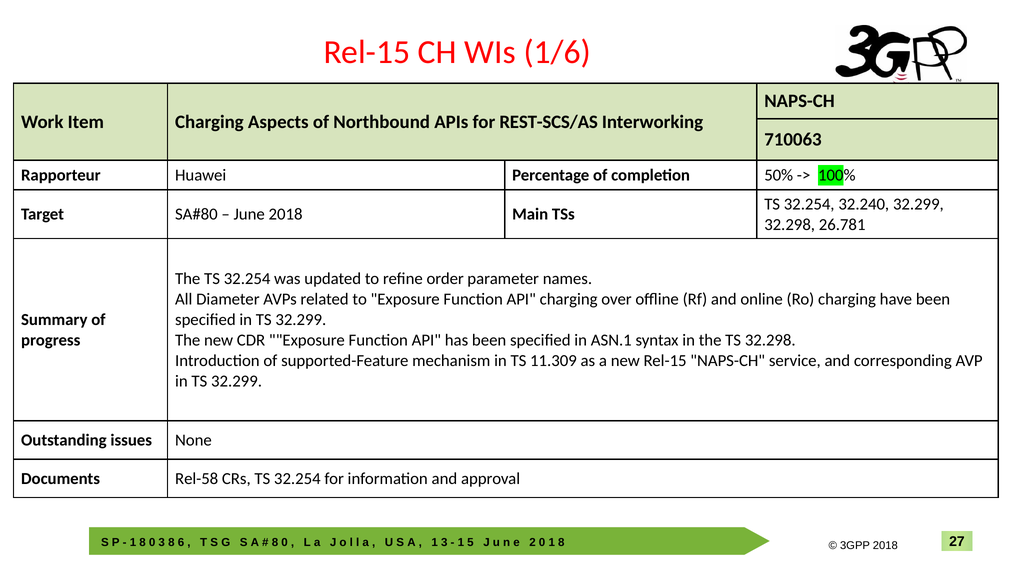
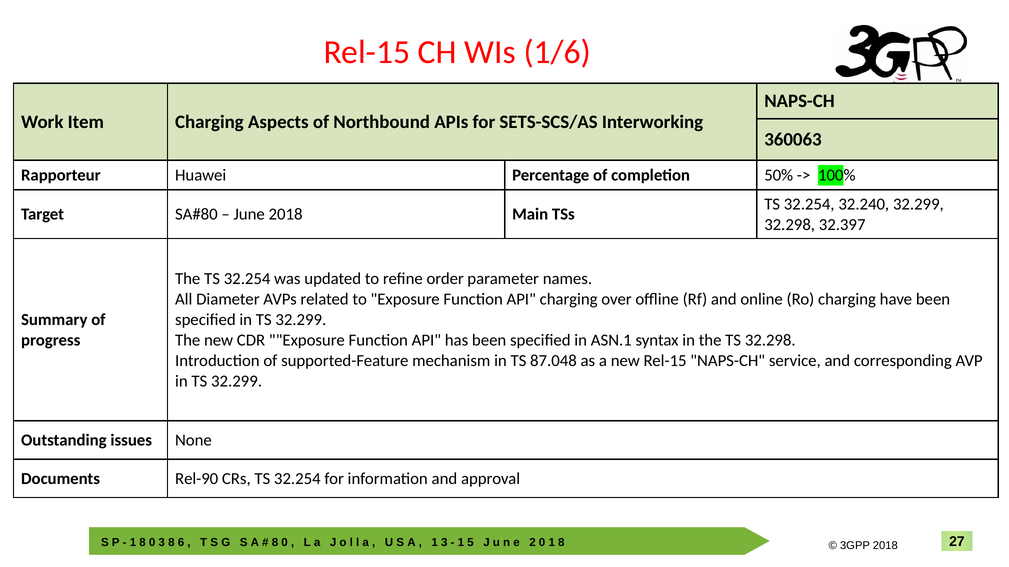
REST-SCS/AS: REST-SCS/AS -> SETS-SCS/AS (549, 122)
710063: 710063 -> 360063 (793, 140)
26.781: 26.781 -> 32.397 (842, 225)
11.309: 11.309 -> 87.048 (553, 361)
Rel-58: Rel-58 -> Rel-90 (197, 479)
